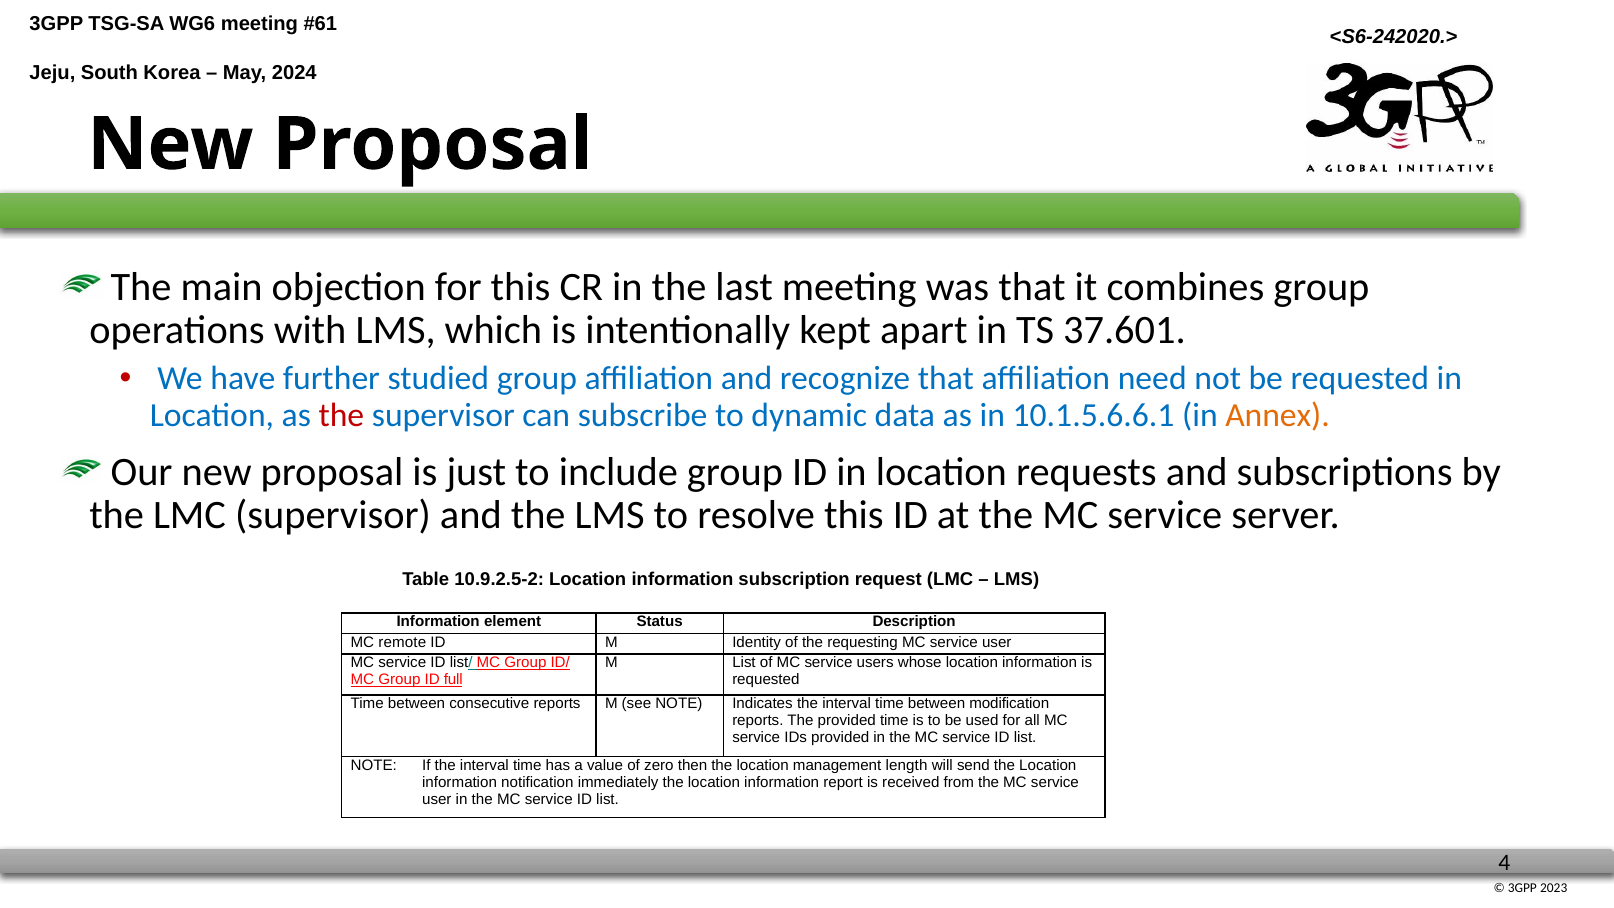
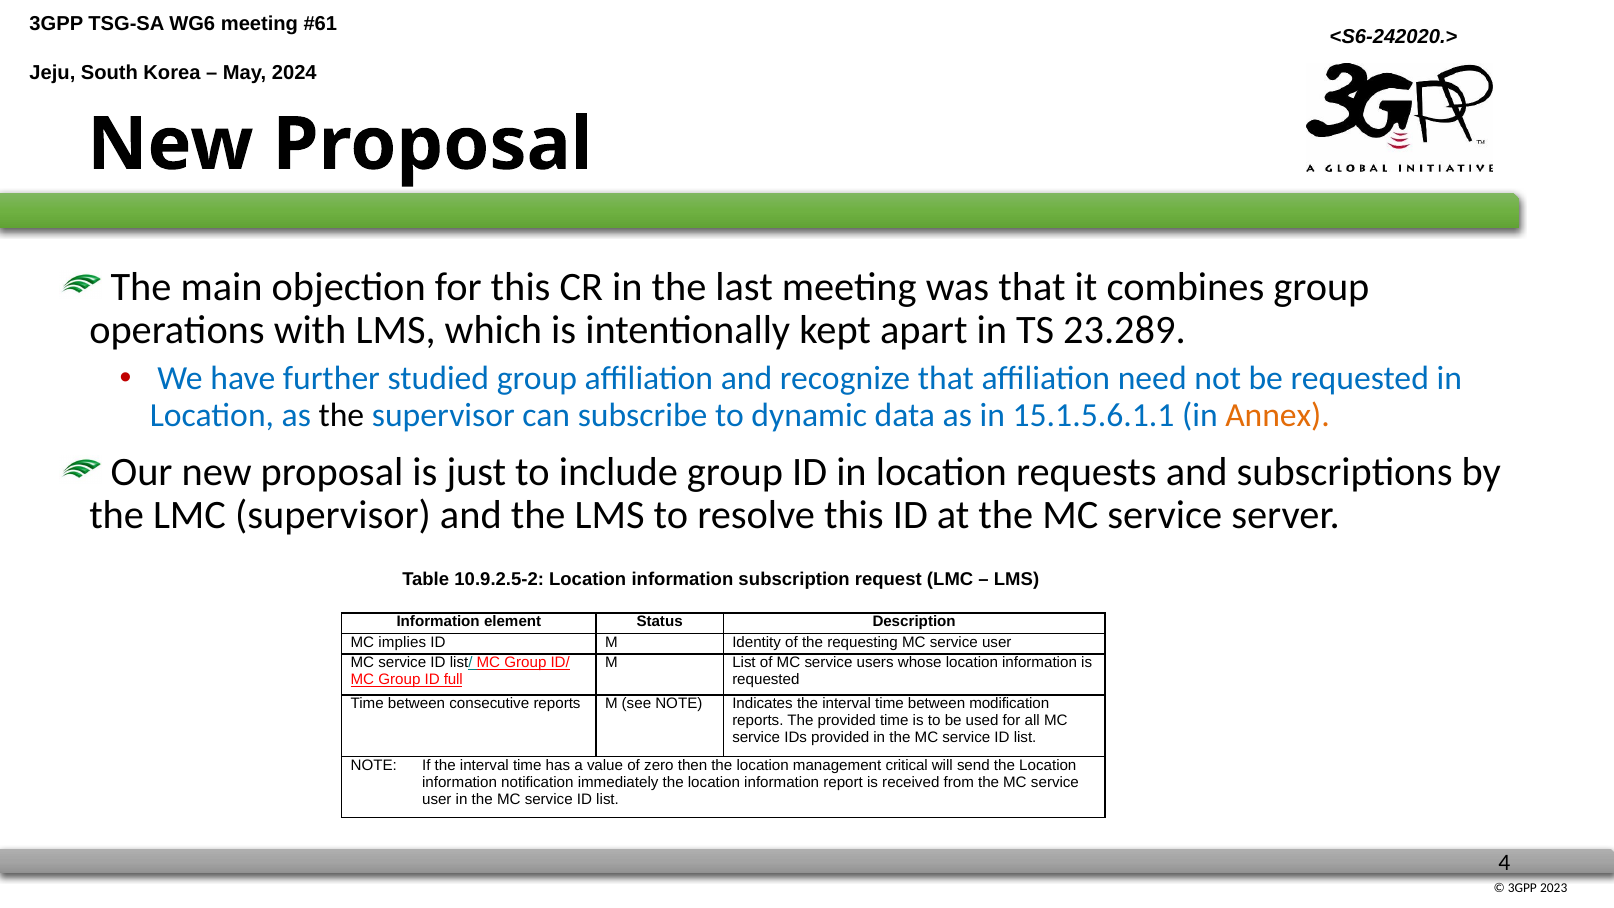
37.601: 37.601 -> 23.289 (1124, 330)
the colour: red -> black (341, 415)
10.1.5.6.6.1: 10.1.5.6.6.1 -> 15.1.5.6.1.1 (1094, 415)
remote: remote -> implies (402, 642)
length: length -> critical (907, 765)
